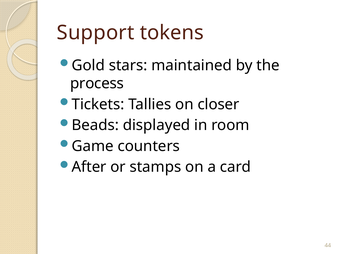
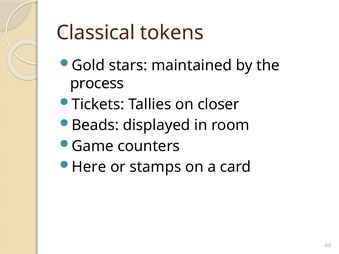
Support: Support -> Classical (96, 33)
After: After -> Here (89, 167)
